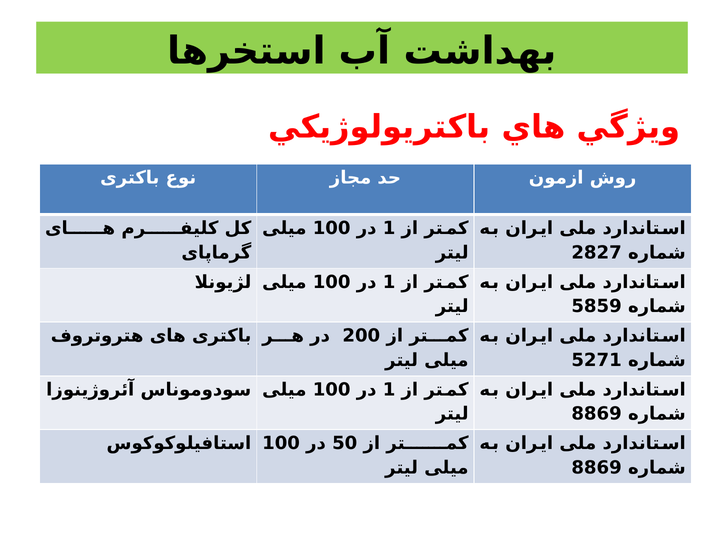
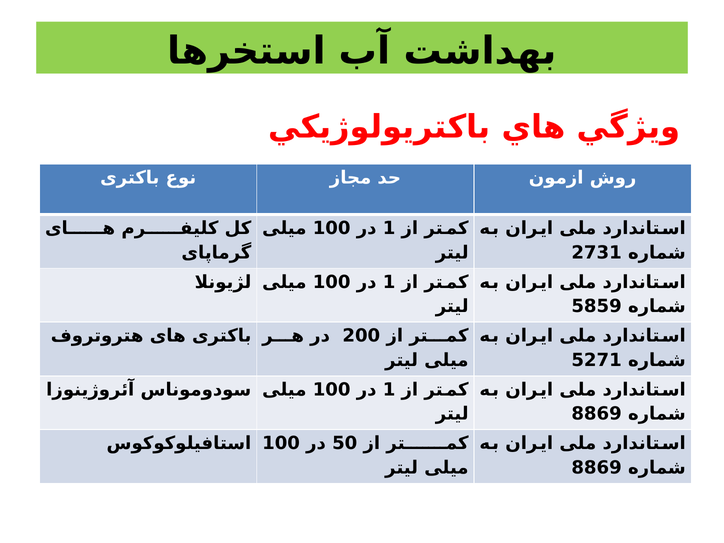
2827: 2827 -> 2731 (597, 253)
